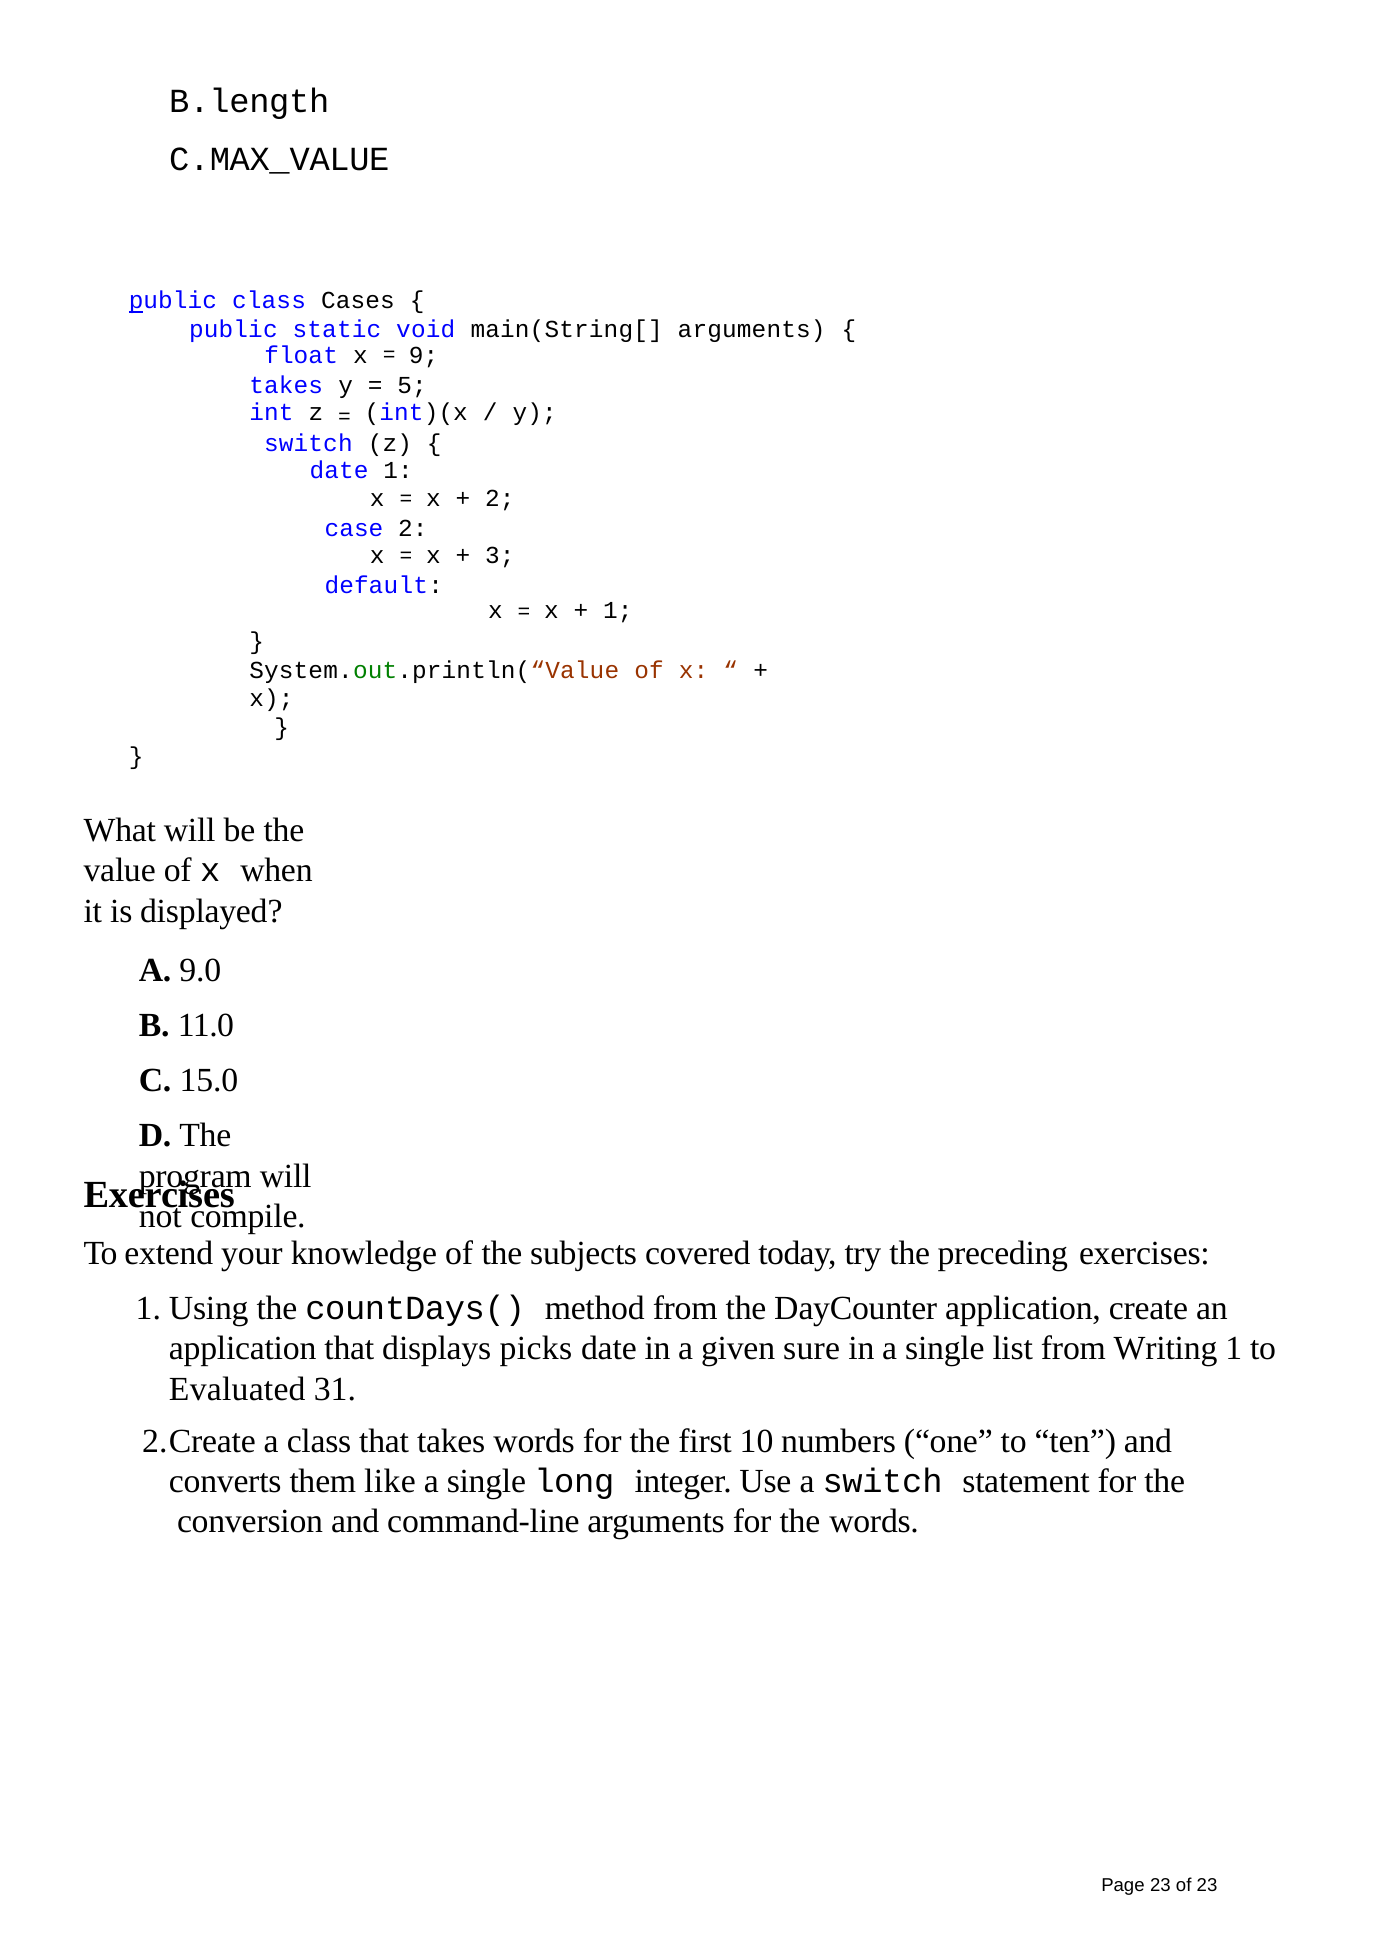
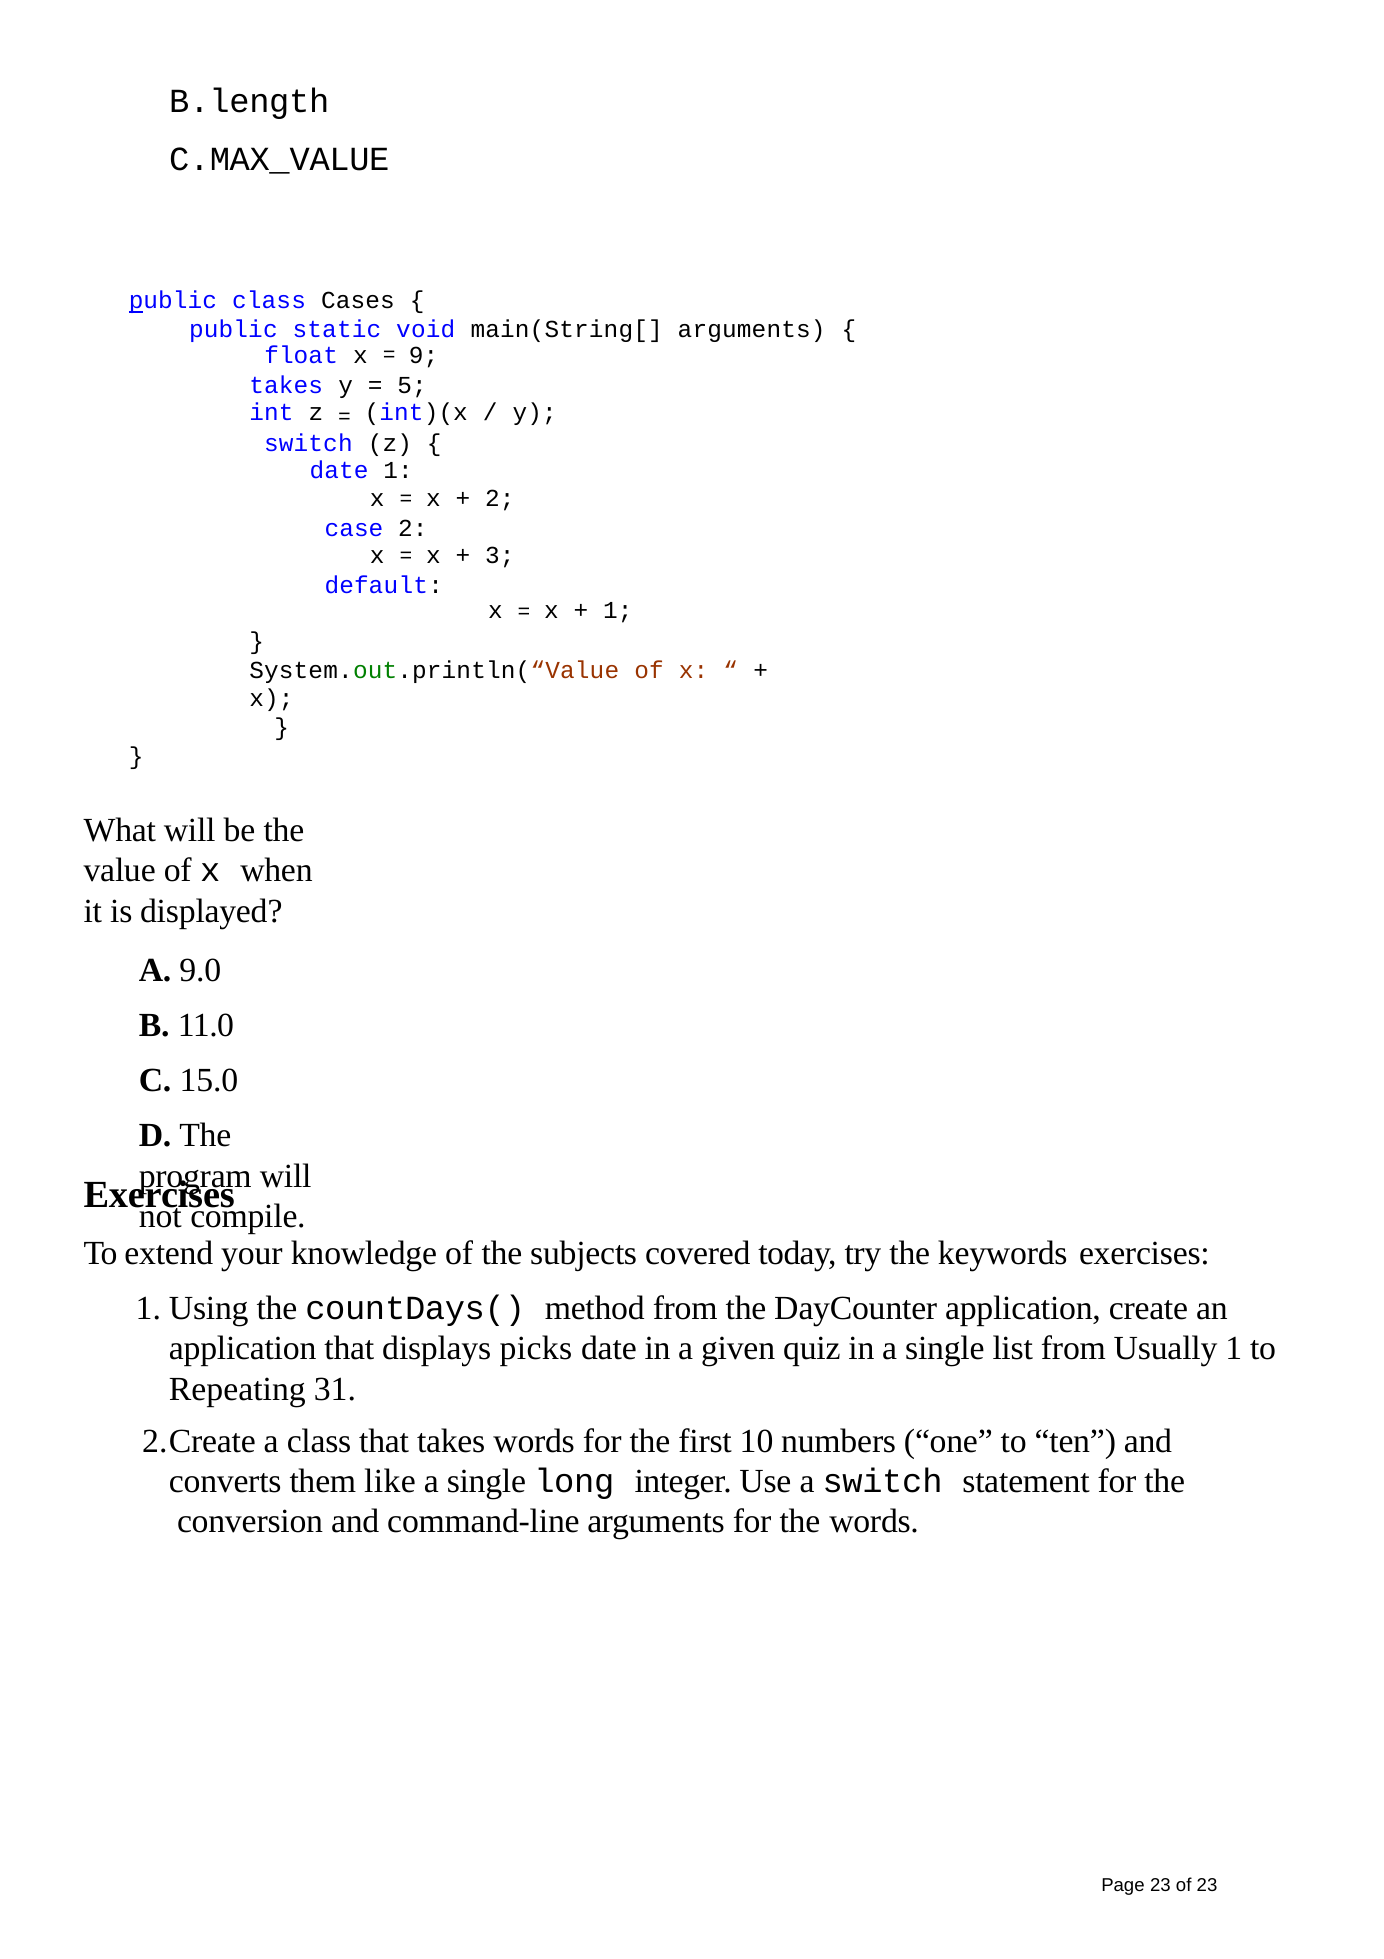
preceding: preceding -> keywords (1003, 1253)
sure: sure -> quiz (812, 1348)
Writing: Writing -> Usually (1166, 1348)
Evaluated: Evaluated -> Repeating (237, 1389)
